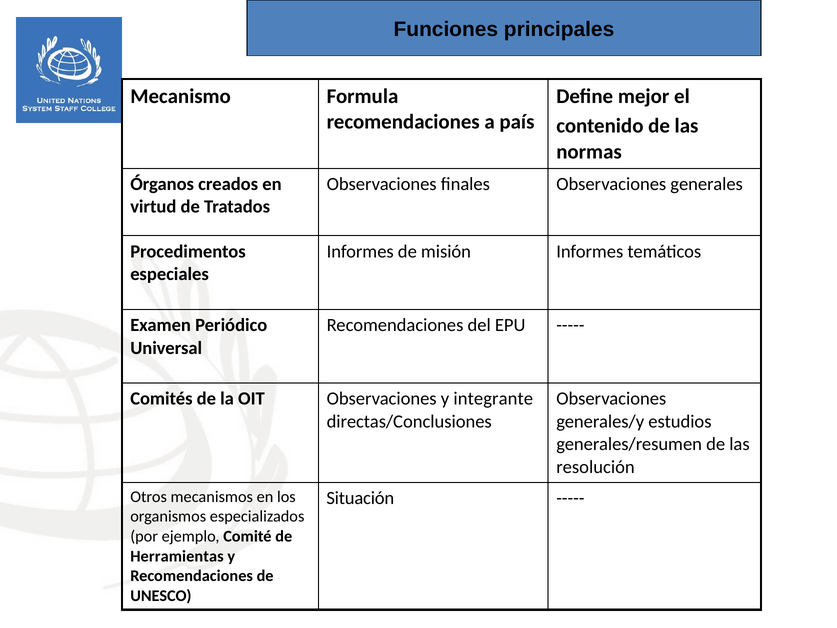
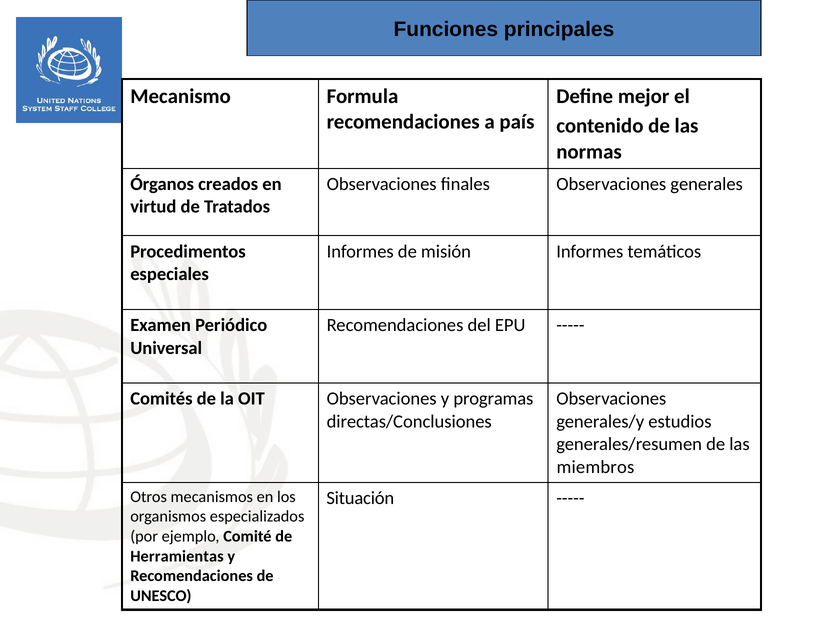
integrante: integrante -> programas (493, 399)
resolución: resolución -> miembros (595, 467)
